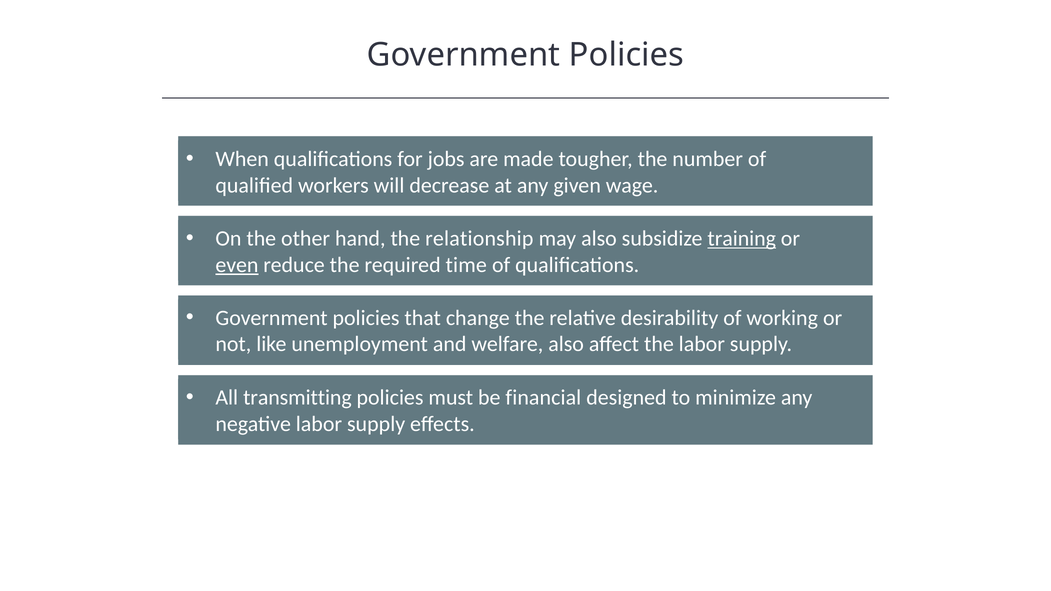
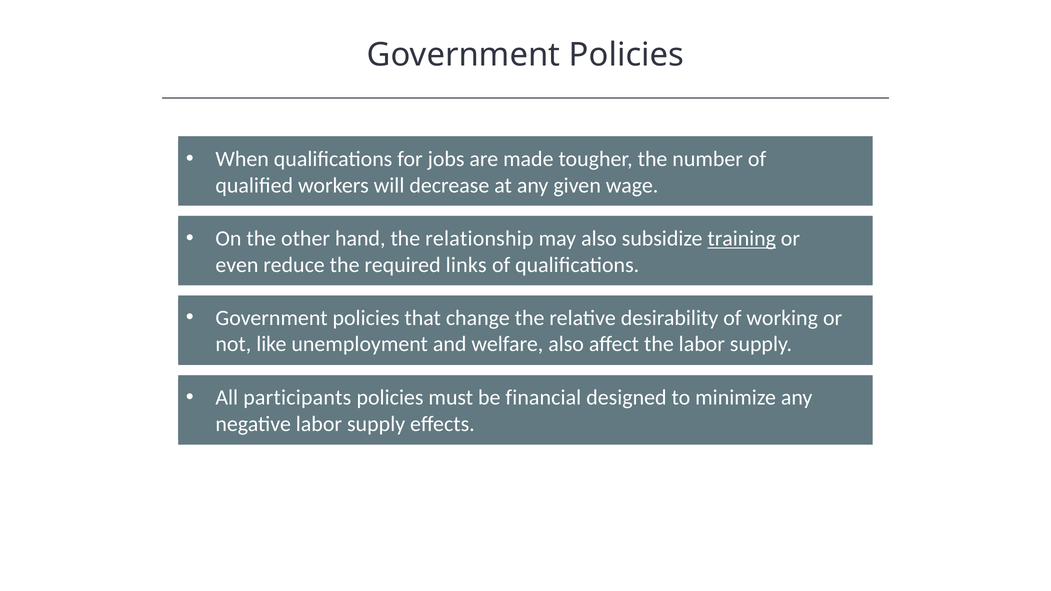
even underline: present -> none (237, 265)
time: time -> links (466, 265)
transmitting: transmitting -> participants (297, 398)
